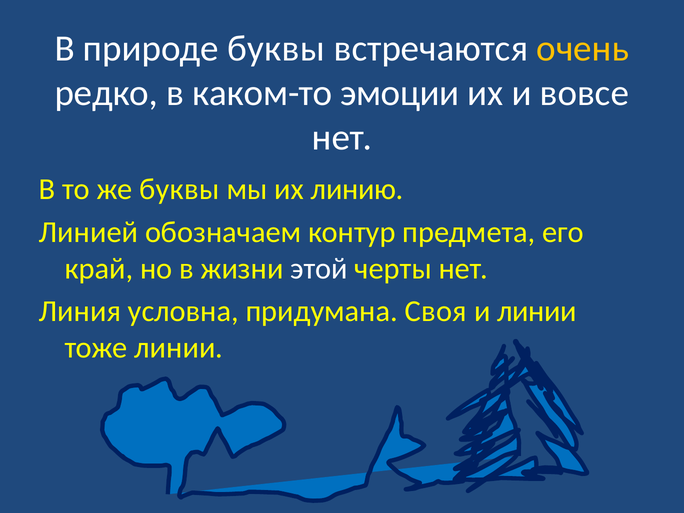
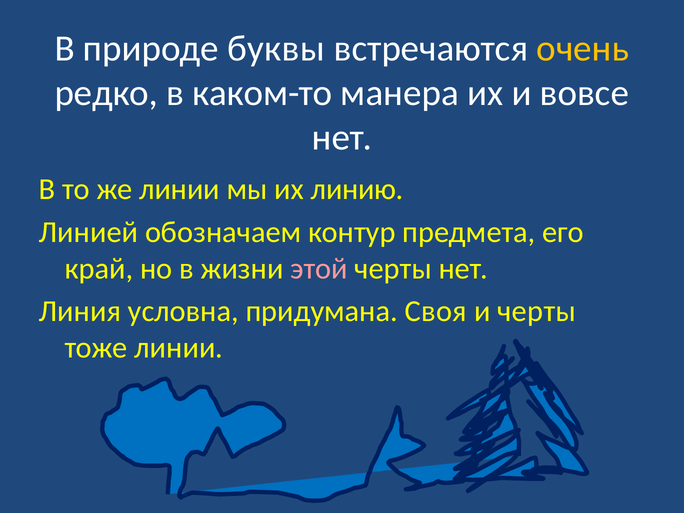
эмоции: эмоции -> манера (400, 93)
же буквы: буквы -> линии (180, 189)
этой colour: white -> pink (319, 269)
и линии: линии -> черты (537, 311)
